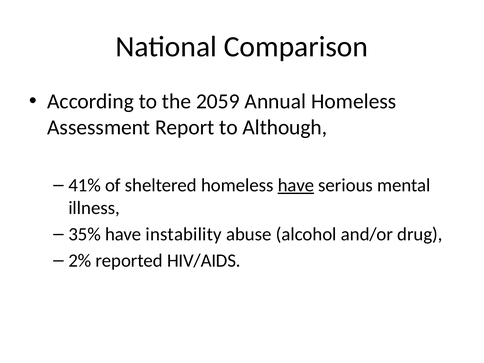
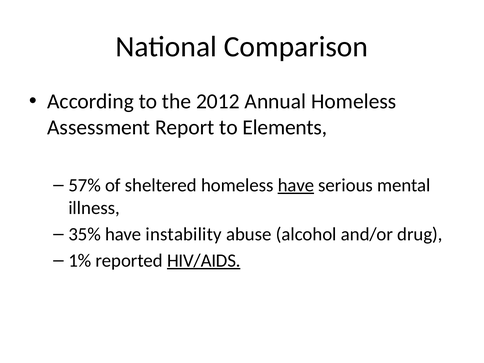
2059: 2059 -> 2012 (218, 102)
Although: Although -> Elements (285, 127)
41%: 41% -> 57% (85, 185)
2%: 2% -> 1% (80, 261)
HIV/AIDS underline: none -> present (204, 261)
